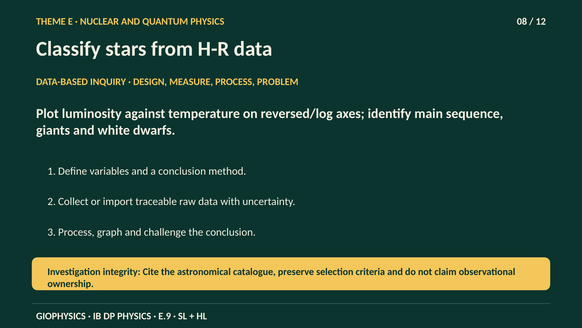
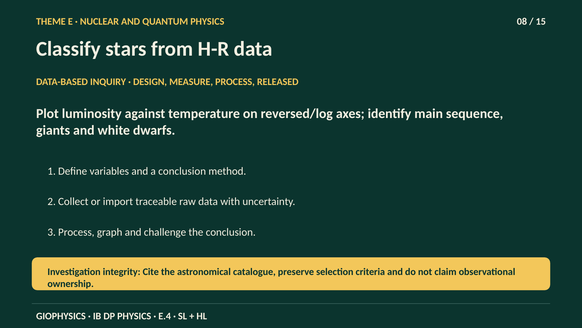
12: 12 -> 15 (541, 22)
PROBLEM: PROBLEM -> RELEASED (278, 82)
E.9: E.9 -> E.4 (165, 316)
